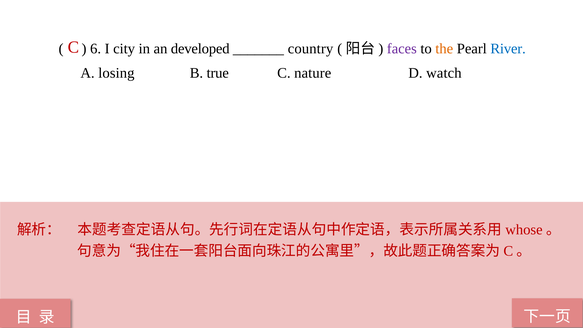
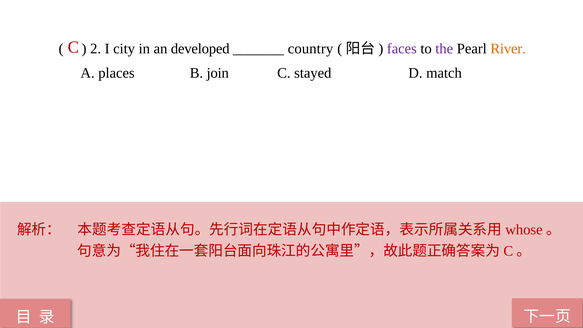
6: 6 -> 2 (96, 49)
the colour: orange -> purple (444, 49)
River colour: blue -> orange (508, 49)
losing: losing -> places (116, 73)
true: true -> join (218, 73)
nature: nature -> stayed (313, 73)
watch: watch -> match (444, 73)
